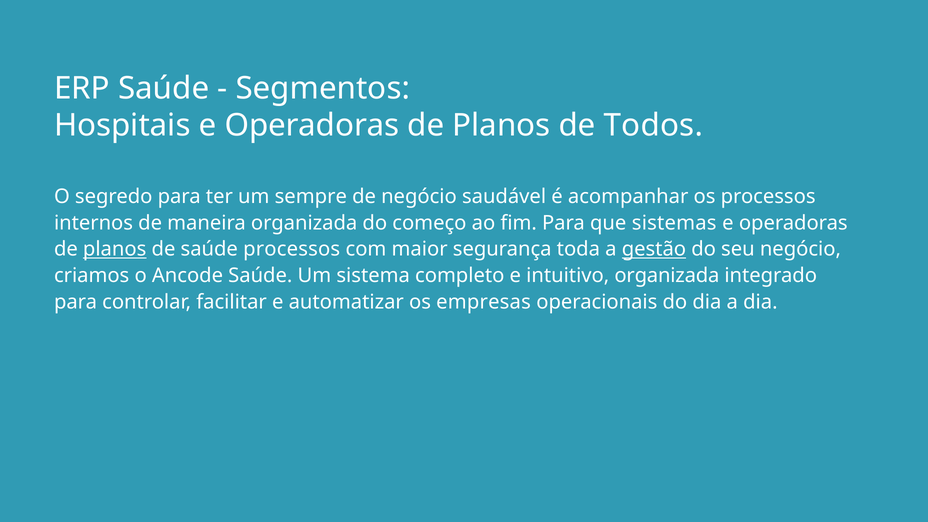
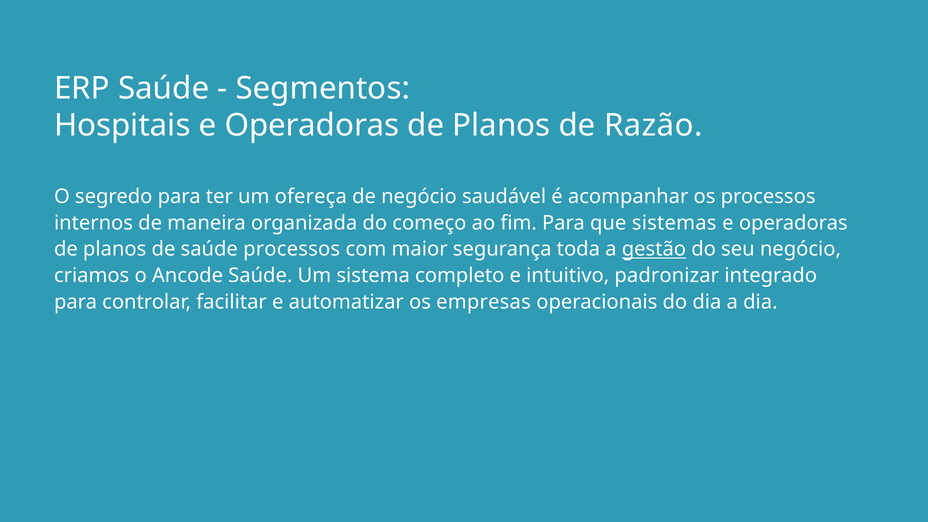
Todos: Todos -> Razão (653, 125)
sempre: sempre -> ofereça (311, 196)
planos underline: present -> none (115, 249)
intuitivo organizada: organizada -> padronizar (667, 276)
